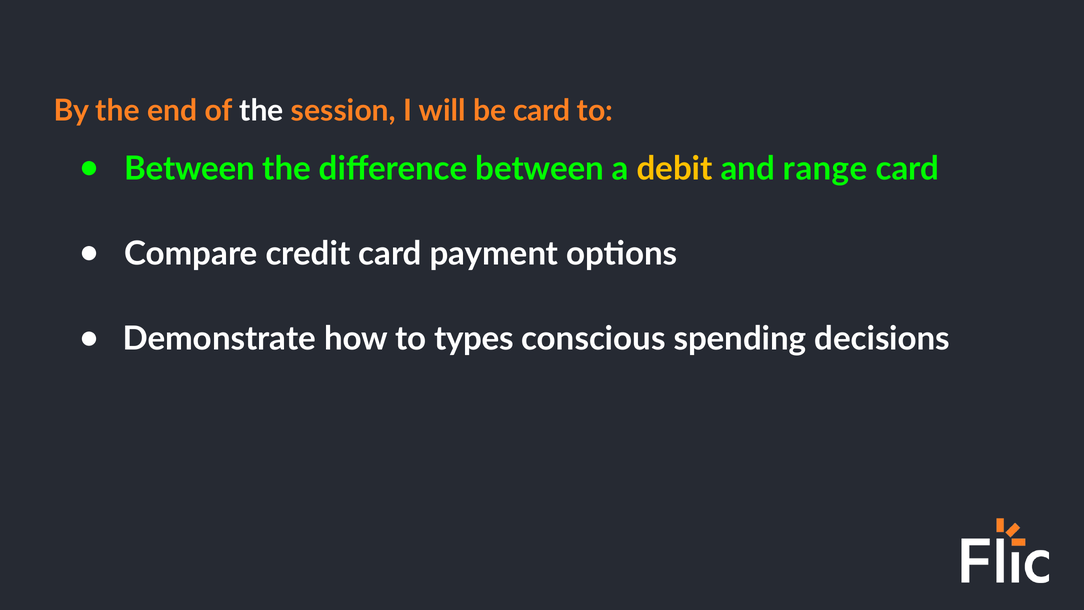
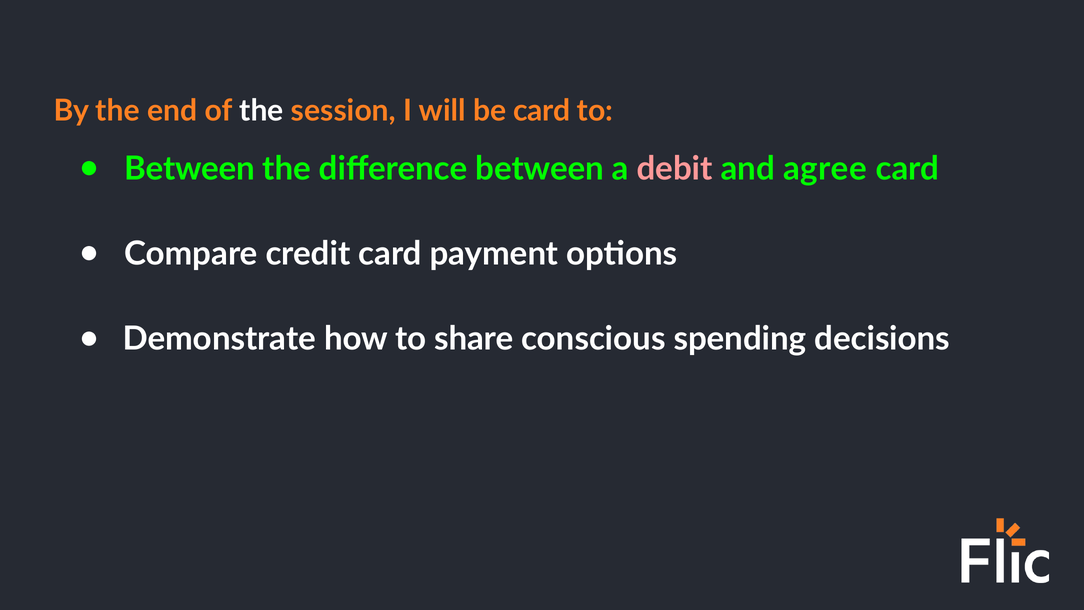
debit colour: yellow -> pink (675, 169)
range: range -> agree (825, 169)
types: types -> share (474, 339)
